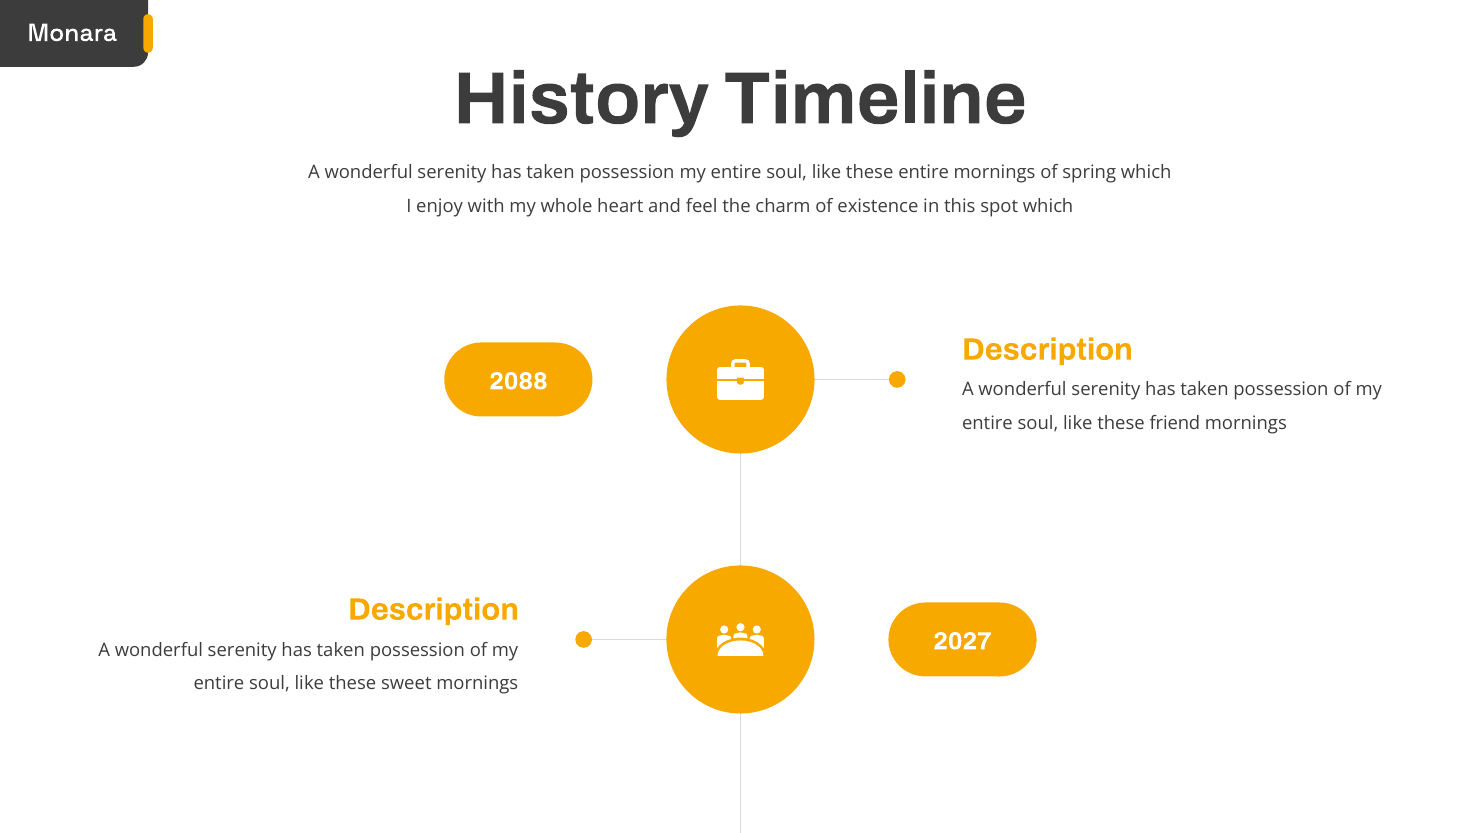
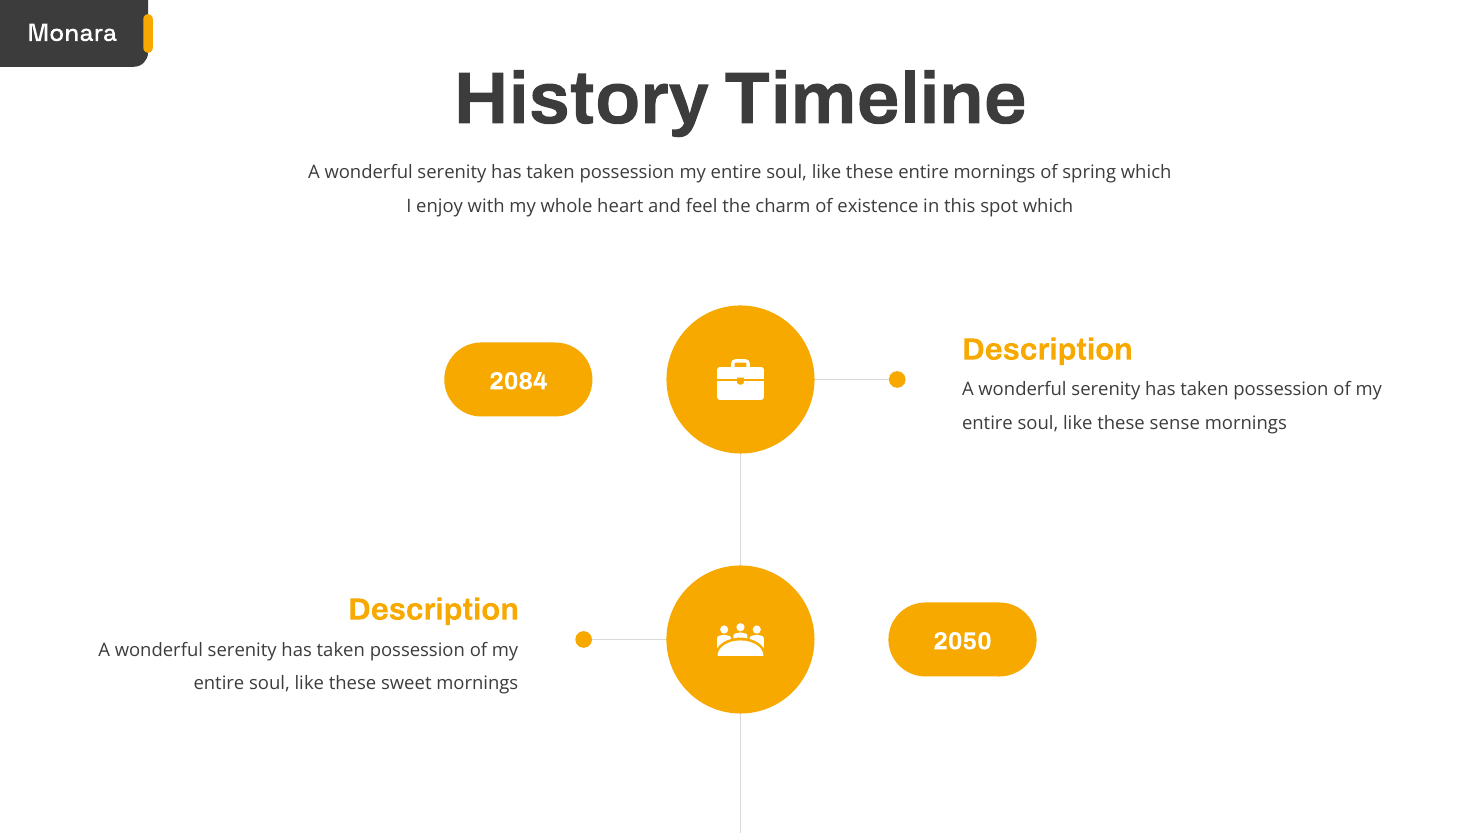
2088: 2088 -> 2084 (518, 381)
friend: friend -> sense (1175, 423)
2027: 2027 -> 2050 (962, 641)
